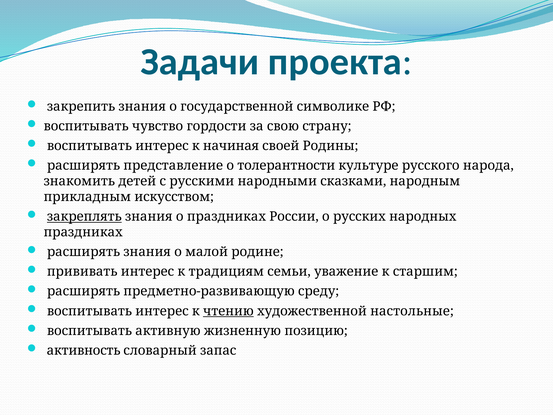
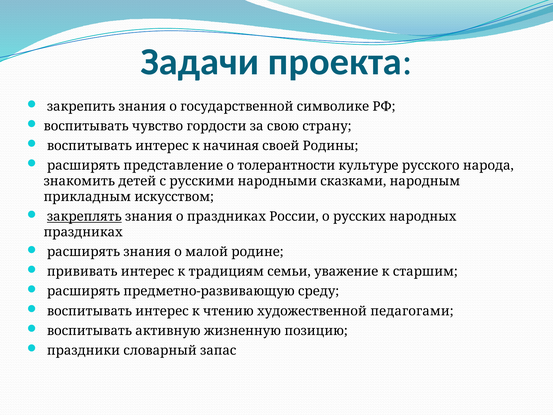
чтению underline: present -> none (228, 311)
настольные: настольные -> педагогами (412, 311)
активность: активность -> праздники (83, 350)
